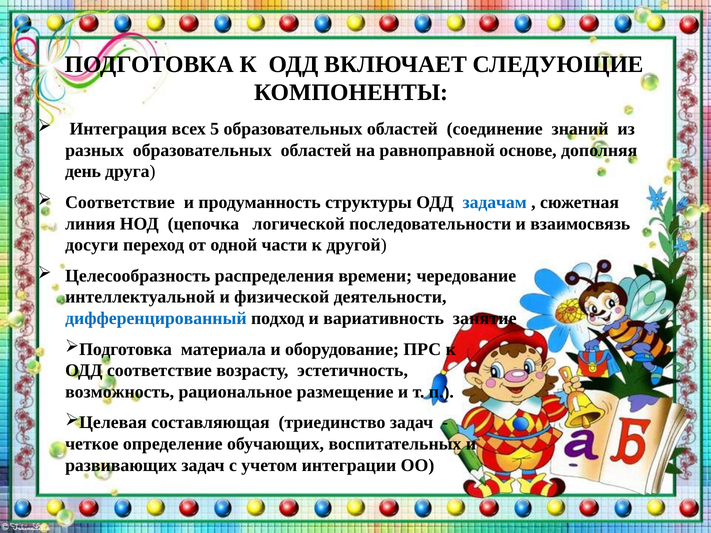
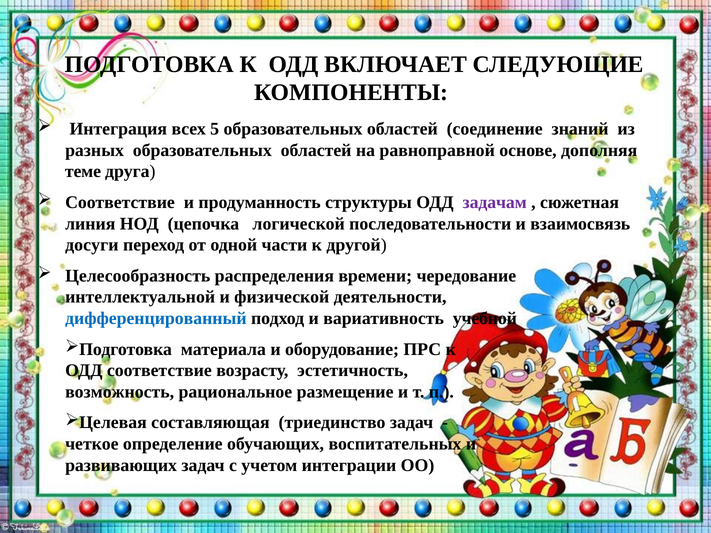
день: день -> теме (83, 172)
задачам colour: blue -> purple (495, 202)
занятие: занятие -> учебной (485, 319)
